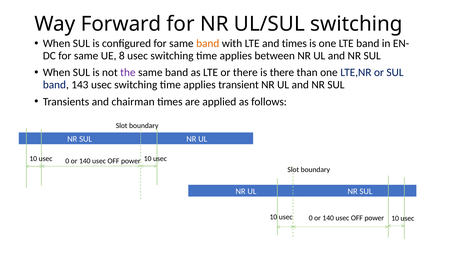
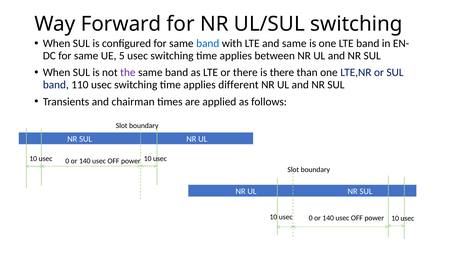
band colour: orange -> blue (208, 43)
and times: times -> same (294, 43)
8: 8 -> 5 (122, 56)
143: 143 -> 110 (80, 85)
transient: transient -> different (238, 85)
